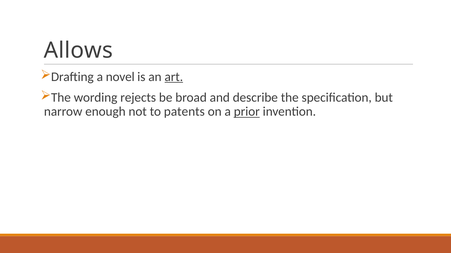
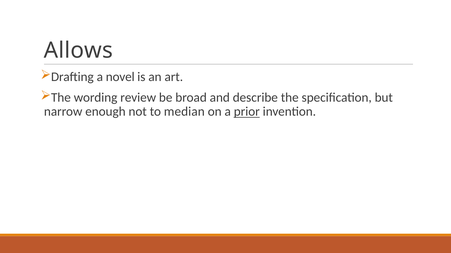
art underline: present -> none (174, 77)
rejects: rejects -> review (138, 98)
patents: patents -> median (184, 112)
